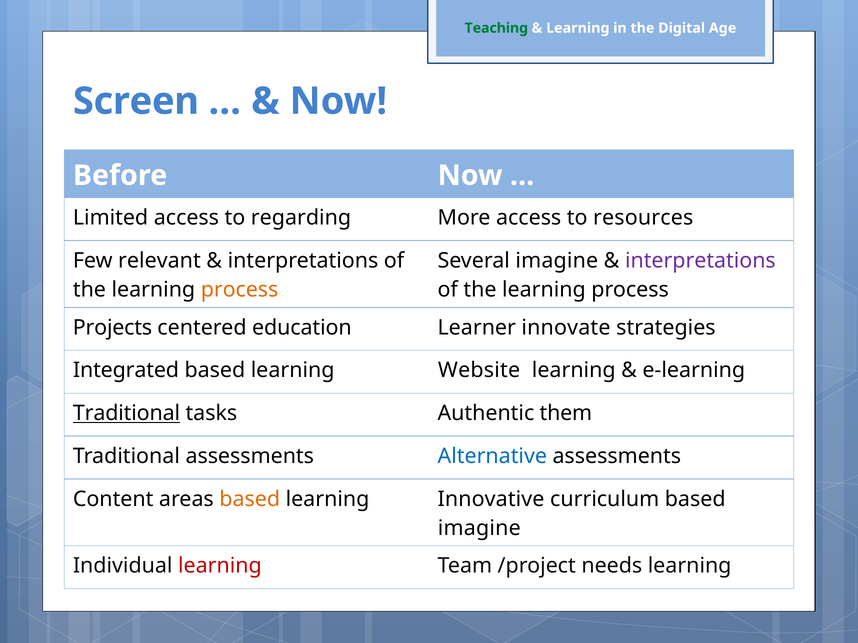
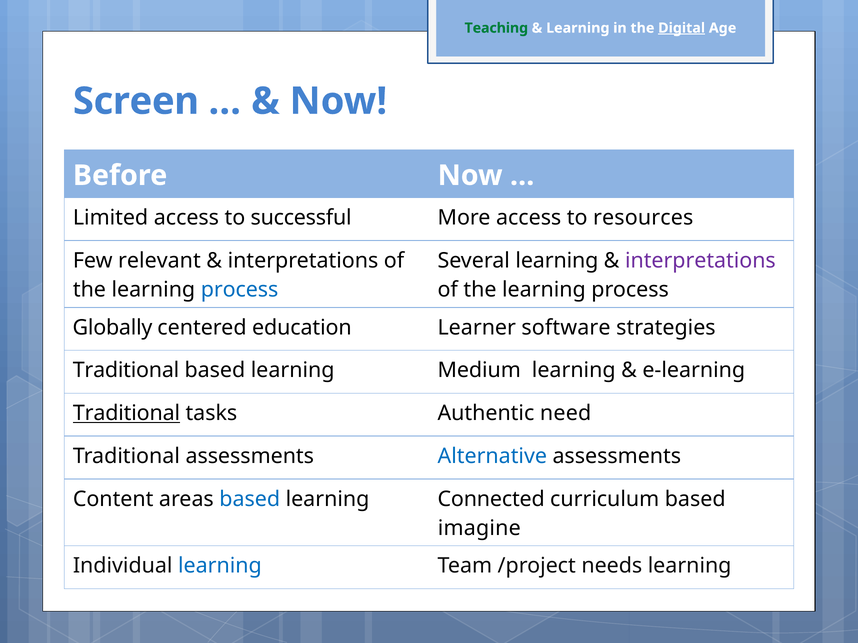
Digital underline: none -> present (682, 28)
regarding: regarding -> successful (301, 218)
Several imagine: imagine -> learning (557, 261)
process colour: orange -> blue (240, 290)
Projects: Projects -> Globally (112, 328)
innovate: innovate -> software (566, 328)
Integrated: Integrated -> Traditional (126, 371)
Website: Website -> Medium (479, 371)
them: them -> need (566, 414)
based colour: orange -> blue (250, 499)
Innovative: Innovative -> Connected (491, 499)
learning colour: red -> blue (220, 566)
